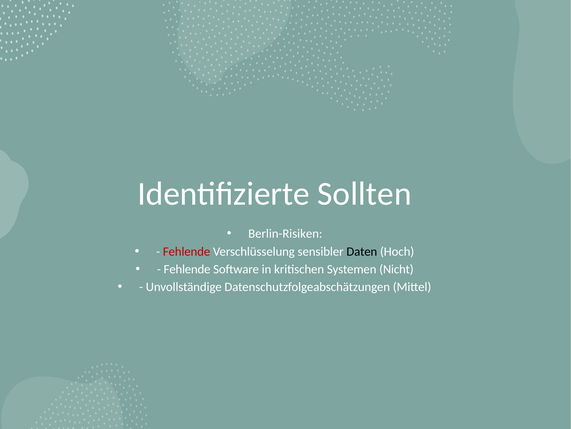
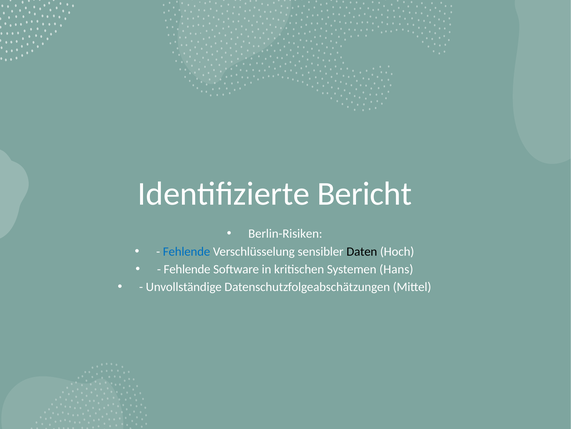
Sollten: Sollten -> Bericht (365, 194)
Fehlende colour: red -> blue (187, 251)
Nicht: Nicht -> Hans (396, 269)
